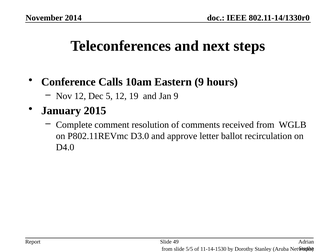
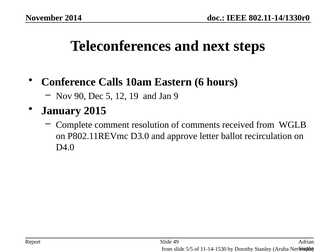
Eastern 9: 9 -> 6 (199, 82)
Nov 12: 12 -> 90 (80, 96)
